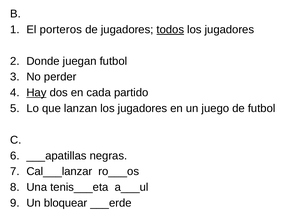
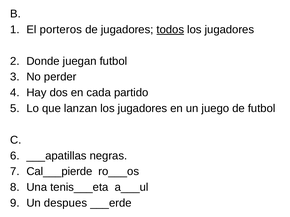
Hay underline: present -> none (36, 93)
Cal___lanzar: Cal___lanzar -> Cal___pierde (59, 172)
bloquear: bloquear -> despues (66, 203)
